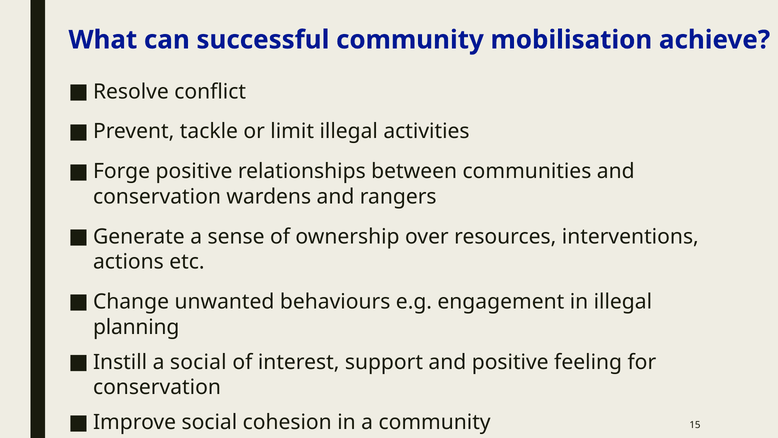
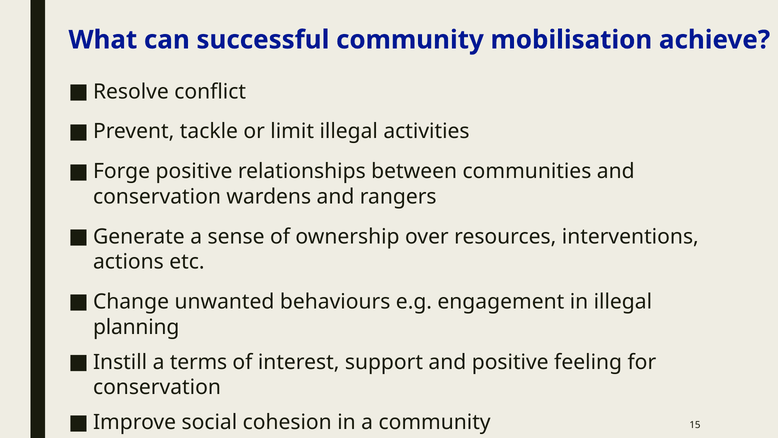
a social: social -> terms (199, 362)
